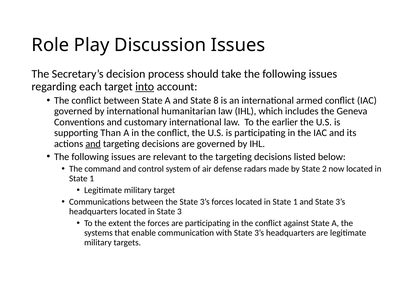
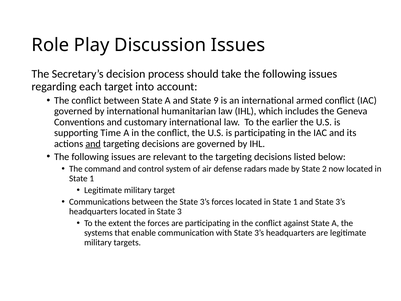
into underline: present -> none (145, 87)
8: 8 -> 9 (216, 100)
Than: Than -> Time (111, 133)
